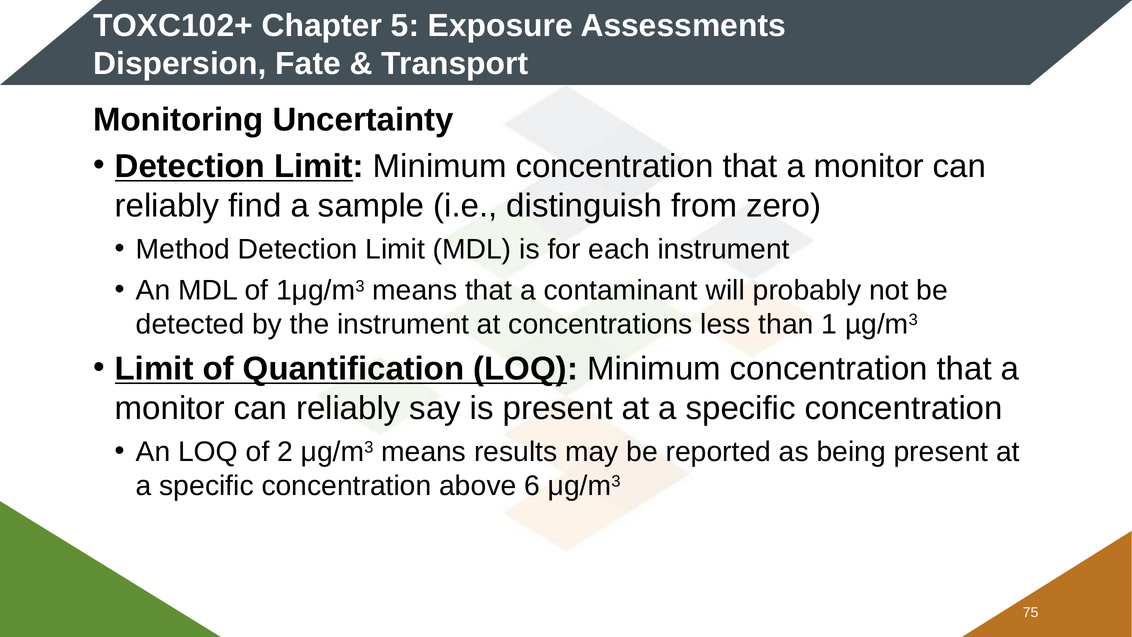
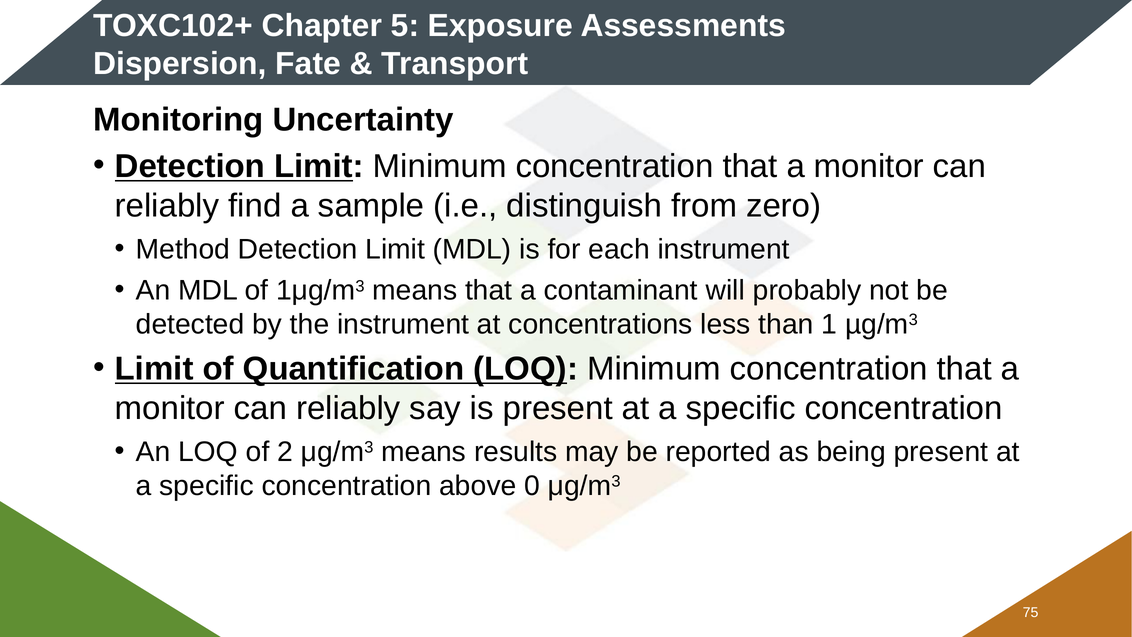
6: 6 -> 0 (532, 486)
